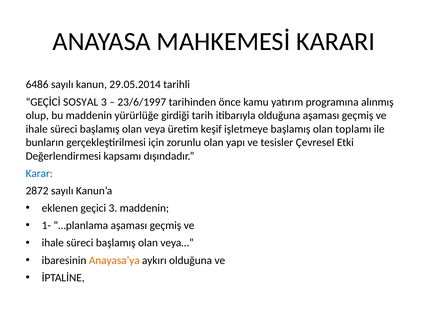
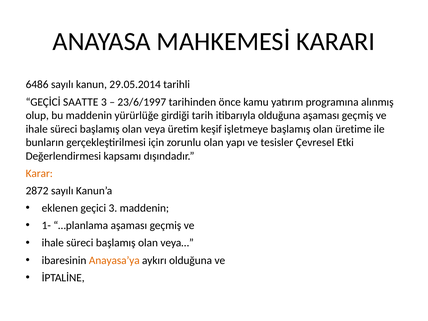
SOSYAL: SOSYAL -> SAATTE (81, 102)
toplamı: toplamı -> üretime (353, 129)
Karar colour: blue -> orange (39, 174)
